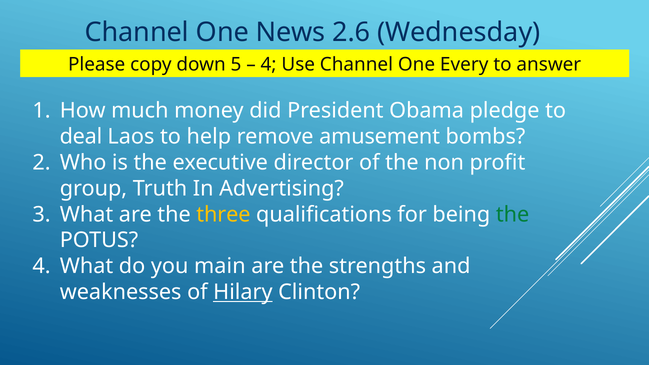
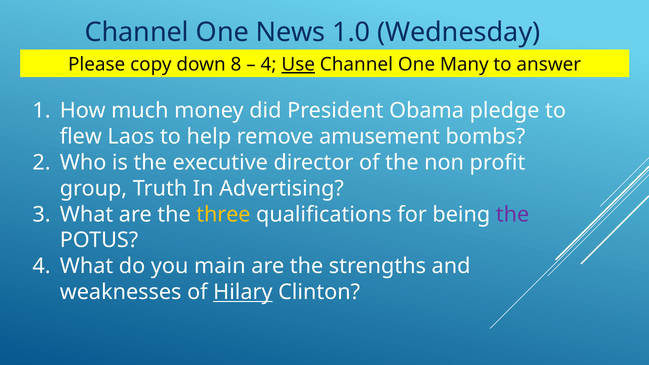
2.6: 2.6 -> 1.0 (351, 32)
5: 5 -> 8 (236, 65)
Use underline: none -> present (298, 65)
Every: Every -> Many (464, 65)
deal: deal -> flew (81, 137)
the colour: green -> purple (513, 214)
